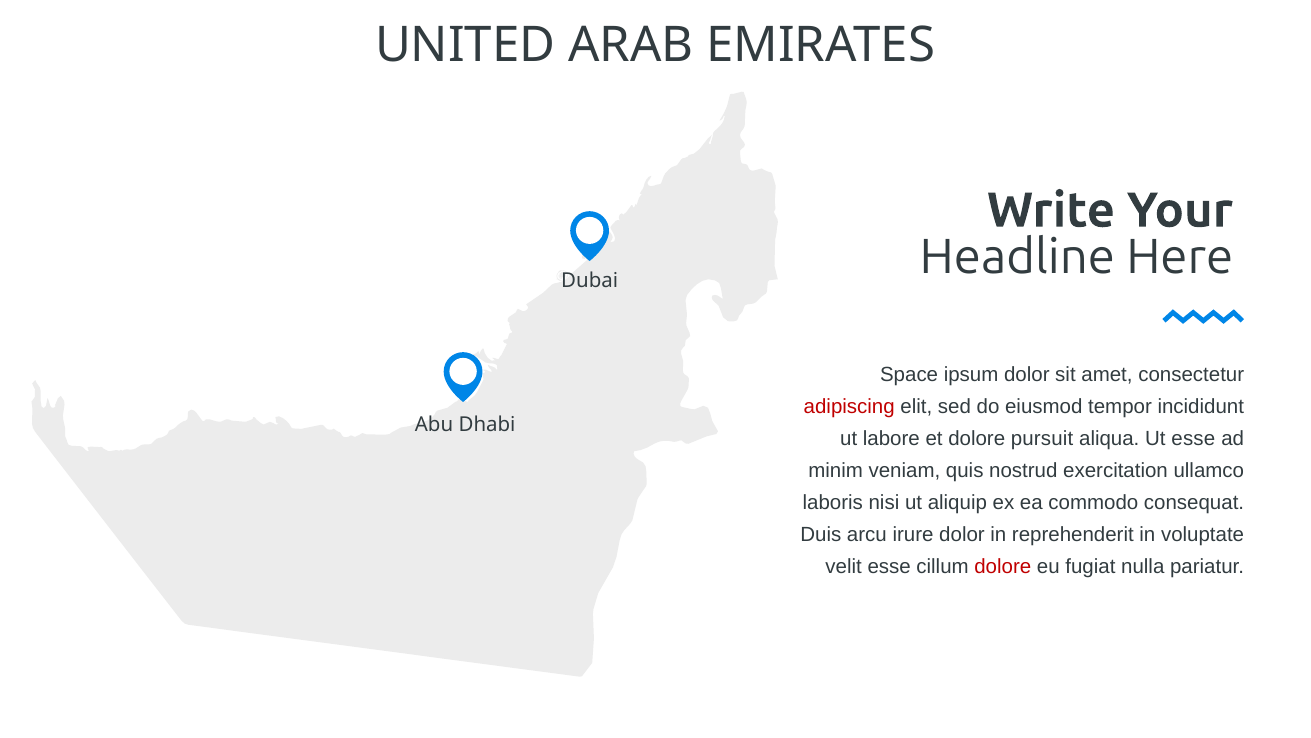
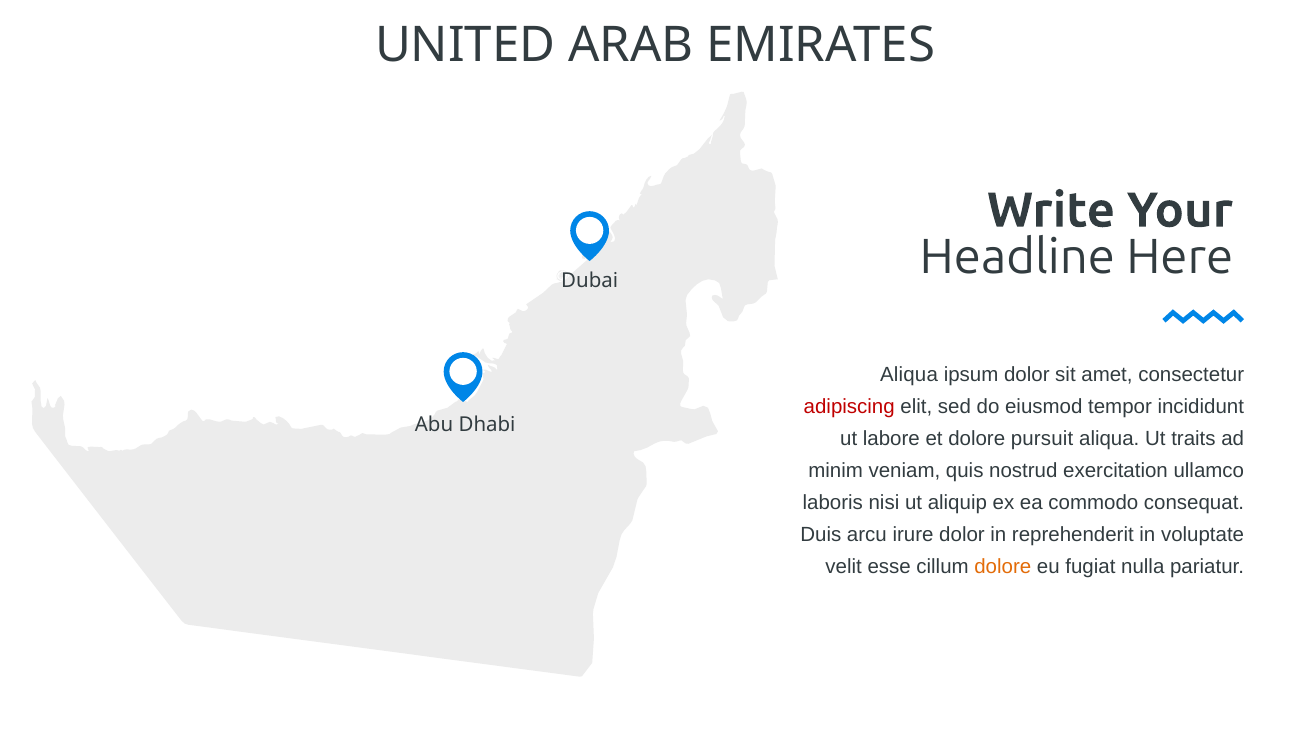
Space: Space -> Aliqua (909, 375)
Ut esse: esse -> traits (1193, 438)
dolore colour: red -> orange (1003, 566)
